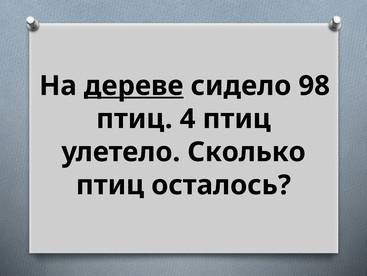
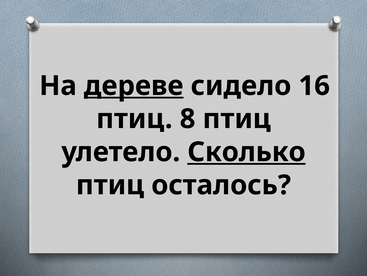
98: 98 -> 16 (314, 86)
4: 4 -> 8 (188, 119)
Сколько underline: none -> present (247, 152)
